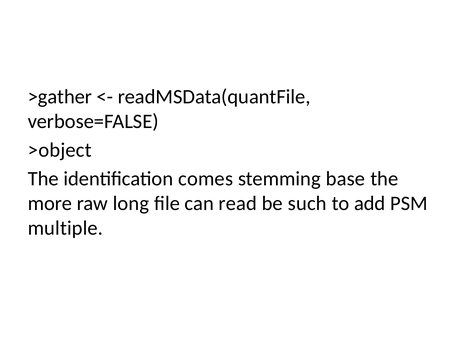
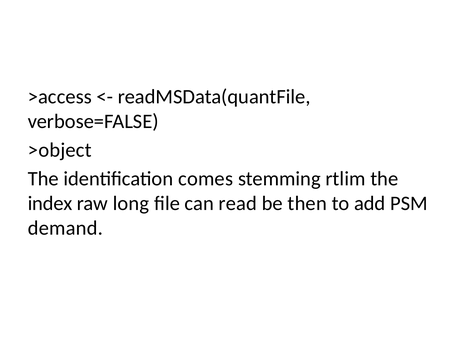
>gather: >gather -> >access (60, 97)
base: base -> rtlim (345, 179)
more: more -> index (50, 204)
such: such -> then (307, 204)
multiple: multiple -> demand (65, 228)
